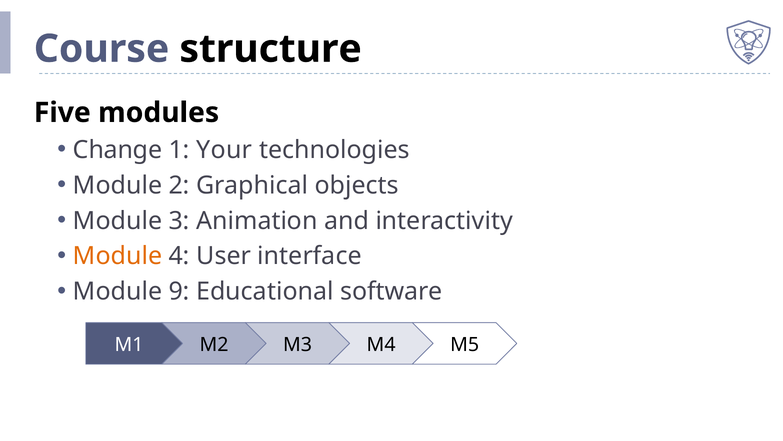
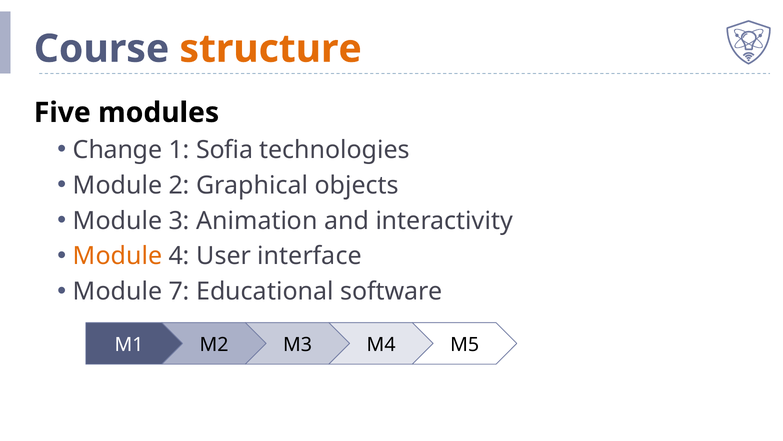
structure colour: black -> orange (271, 49)
Your: Your -> Sofia (225, 150)
9: 9 -> 7 (179, 291)
